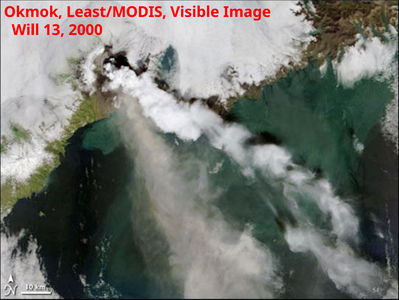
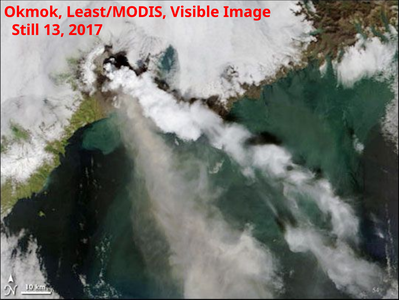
Will: Will -> Still (26, 30)
2000: 2000 -> 2017 (86, 30)
